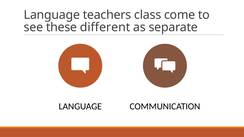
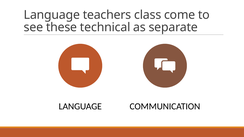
different: different -> technical (105, 27)
